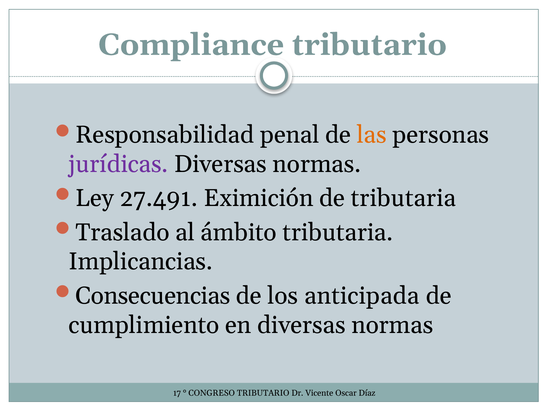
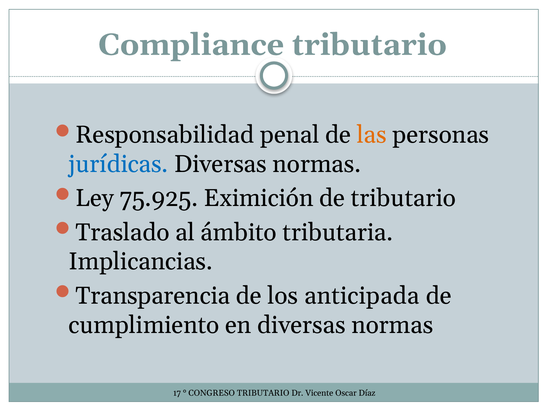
jurídicas colour: purple -> blue (118, 164)
27.491: 27.491 -> 75.925 (159, 198)
de tributaria: tributaria -> tributario (404, 198)
Consecuencias: Consecuencias -> Transparencia (153, 296)
